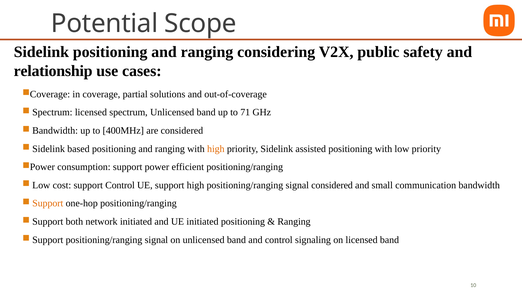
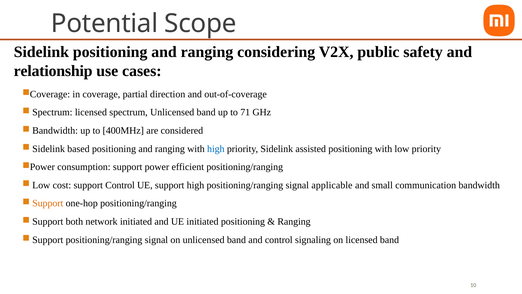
solutions: solutions -> direction (168, 94)
high colour: orange -> blue (216, 149)
signal considered: considered -> applicable (332, 185)
